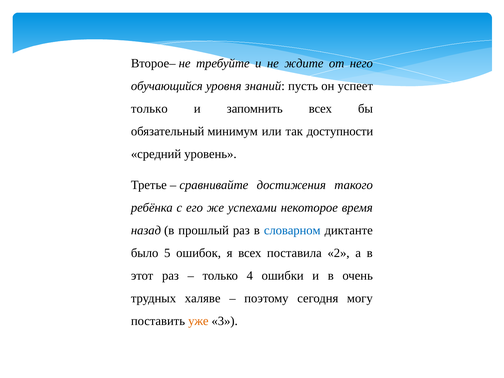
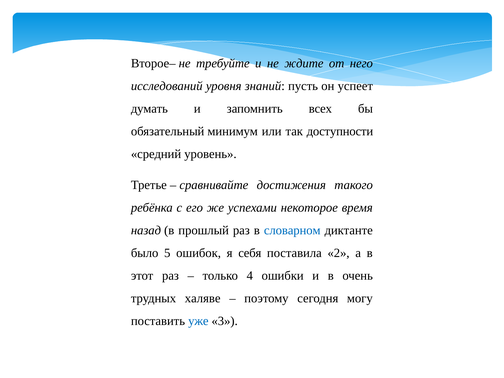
обучающийся: обучающийся -> исследований (167, 86)
только: только -> думать (149, 109)
я всех: всех -> себя (250, 253)
уже colour: orange -> blue (198, 321)
